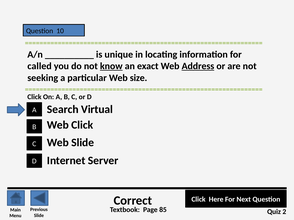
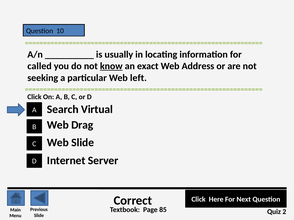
unique: unique -> usually (119, 55)
Address underline: present -> none (198, 66)
size: size -> left (138, 78)
Web Click: Click -> Drag (82, 125)
